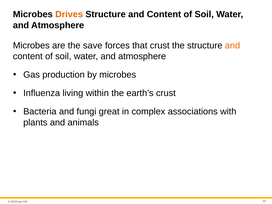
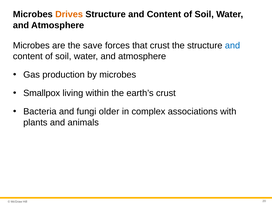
and colour: orange -> blue (232, 45)
Influenza: Influenza -> Smallpox (42, 93)
great: great -> older (109, 112)
